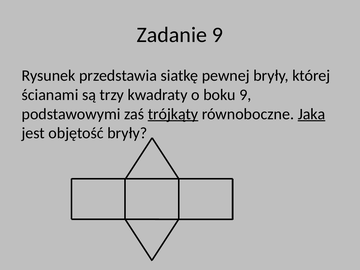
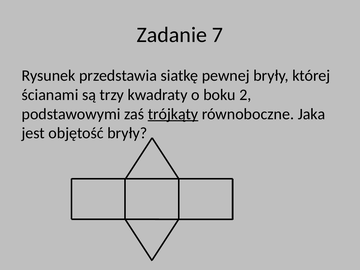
Zadanie 9: 9 -> 7 (218, 35)
boku 9: 9 -> 2 (245, 95)
Jaka underline: present -> none (312, 114)
